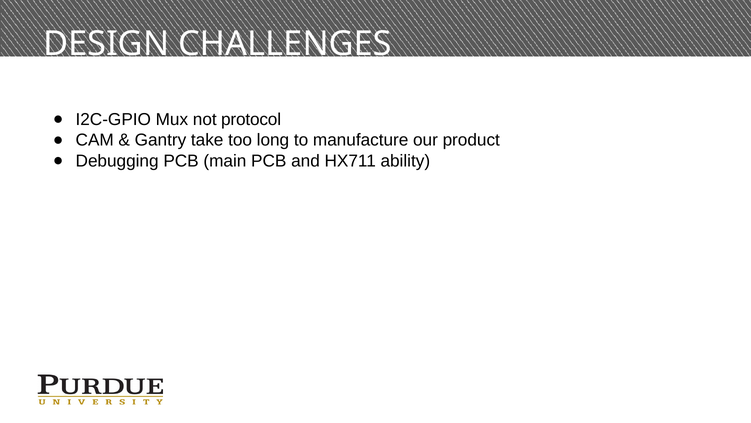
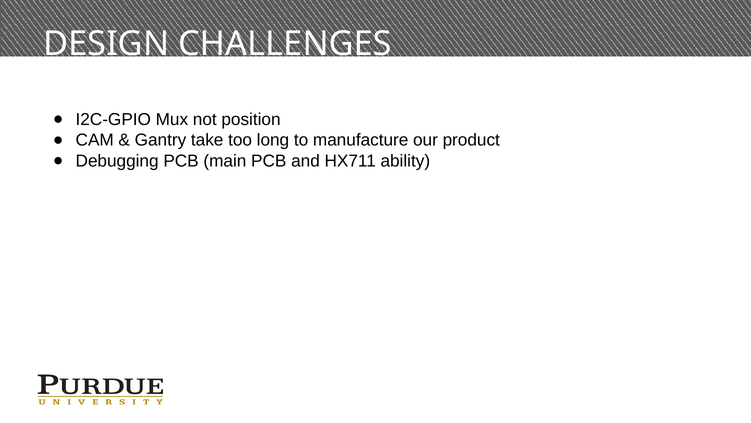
protocol: protocol -> position (251, 119)
